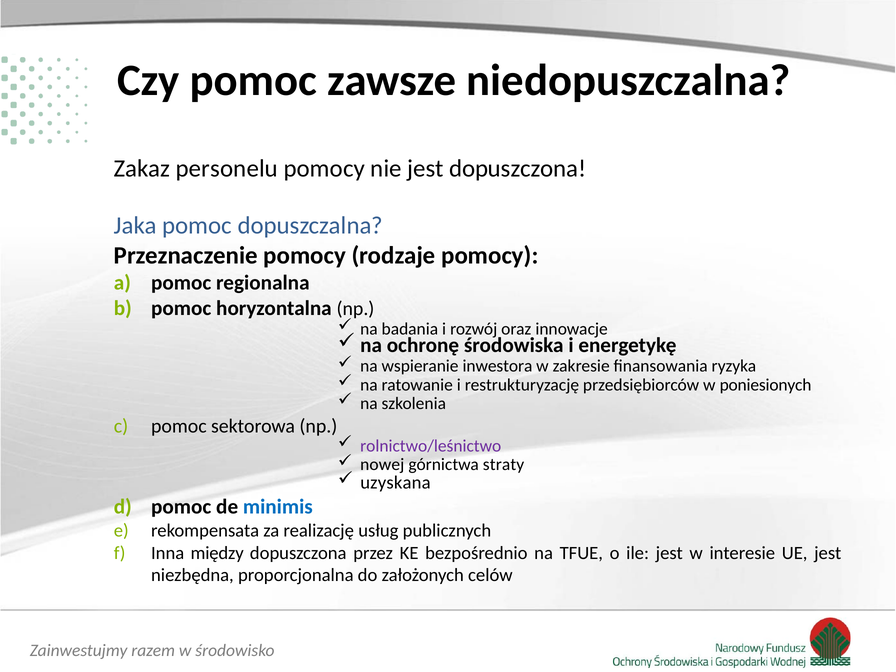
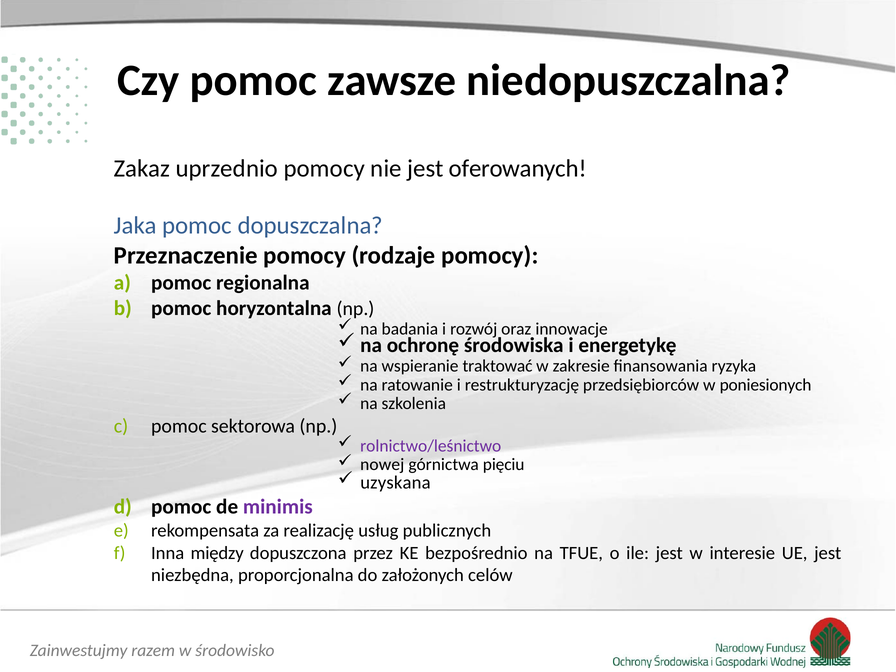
personelu: personelu -> uprzednio (227, 169)
jest dopuszczona: dopuszczona -> oferowanych (518, 169)
inwestora: inwestora -> traktować (498, 366)
straty: straty -> pięciu (504, 465)
minimis colour: blue -> purple (278, 507)
